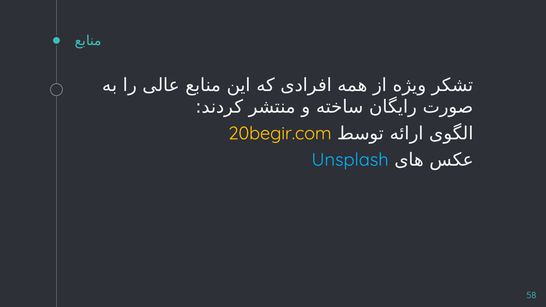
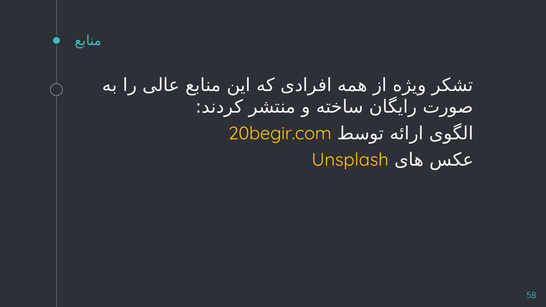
Unsplash colour: light blue -> yellow (350, 160)
